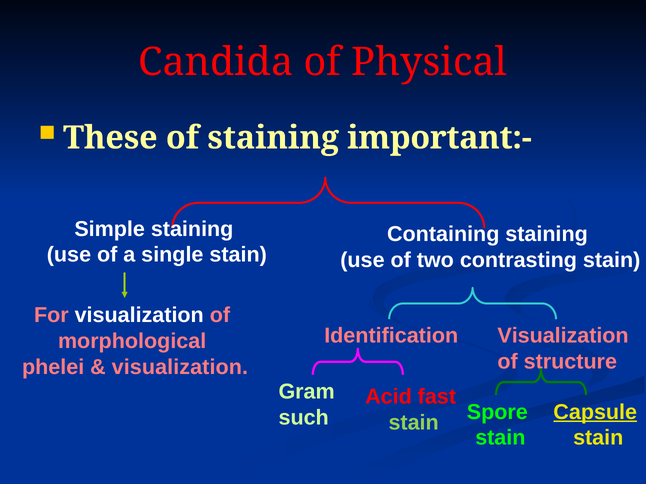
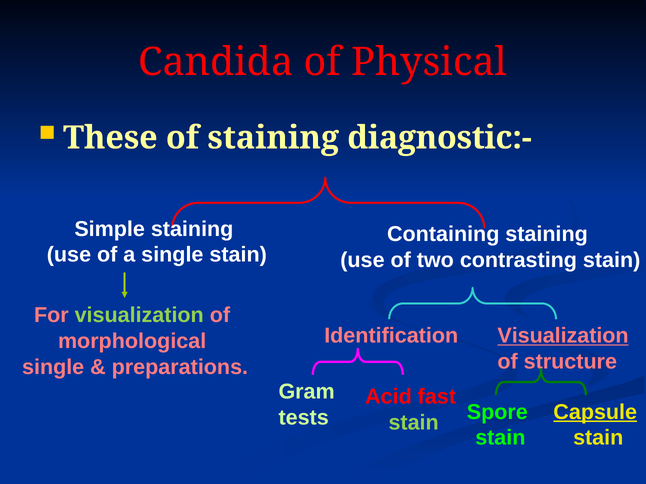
important:-: important:- -> diagnostic:- (440, 138)
visualization colour: white -> light green (139, 316)
Visualization underline: none -> present (563, 336)
phelei: phelei -> single (53, 367)
visualization: visualization -> preparations (180, 367)
such: such -> tests (304, 418)
